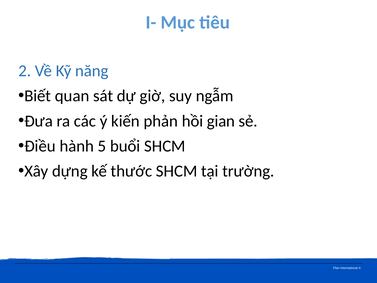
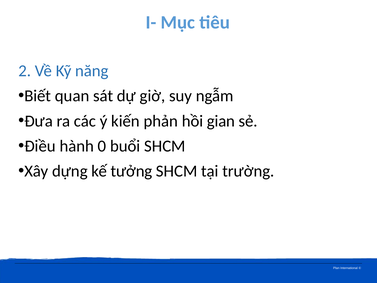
5: 5 -> 0 (102, 146)
thước: thước -> tưởng (132, 171)
